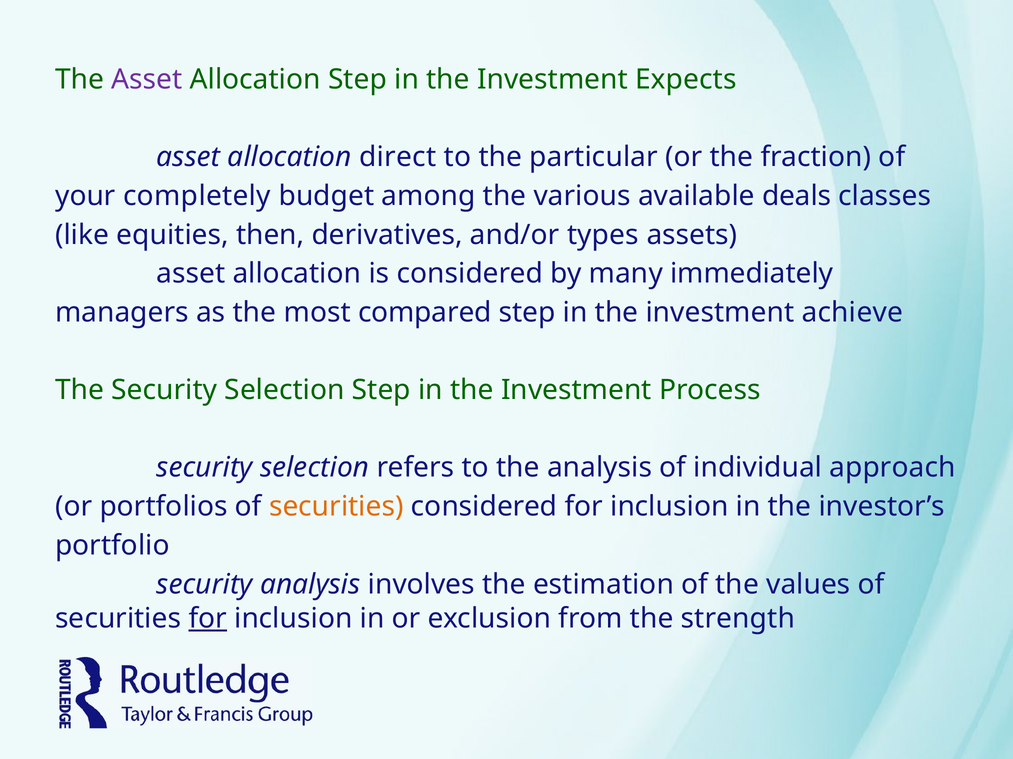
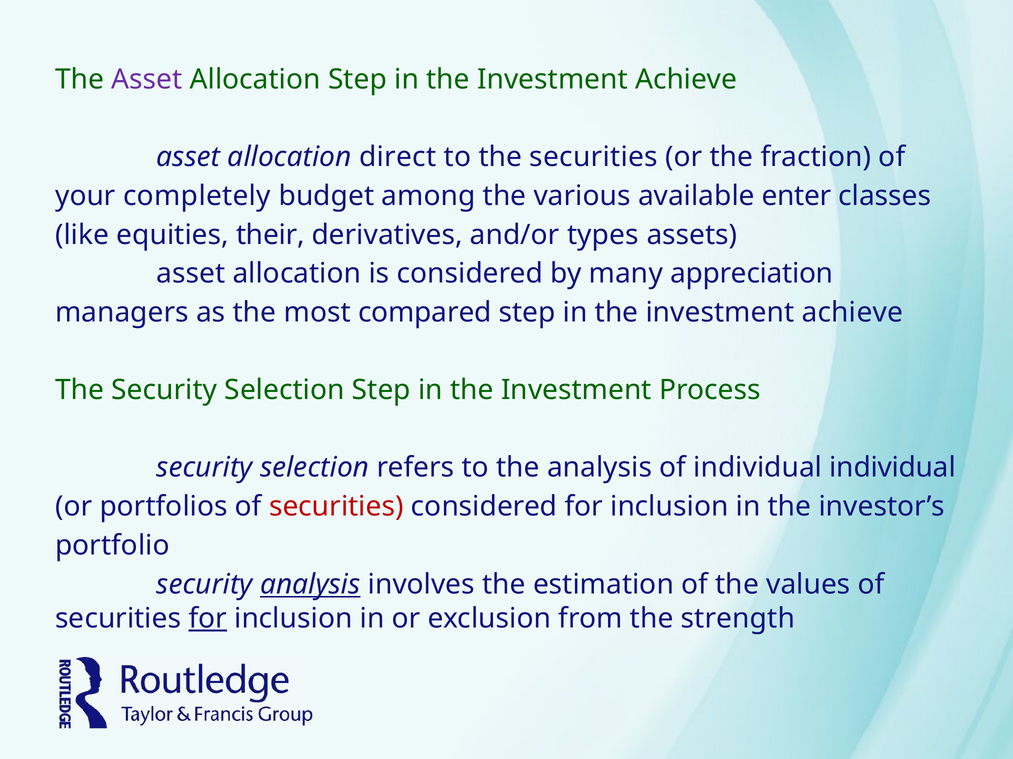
Expects: Expects -> Achieve (686, 80)
the particular: particular -> securities (594, 157)
deals: deals -> enter (797, 196)
then: then -> their (270, 235)
immediately: immediately -> appreciation (752, 274)
individual approach: approach -> individual (893, 468)
securities colour: orange -> red (336, 507)
analysis underline: none -> present (310, 585)
